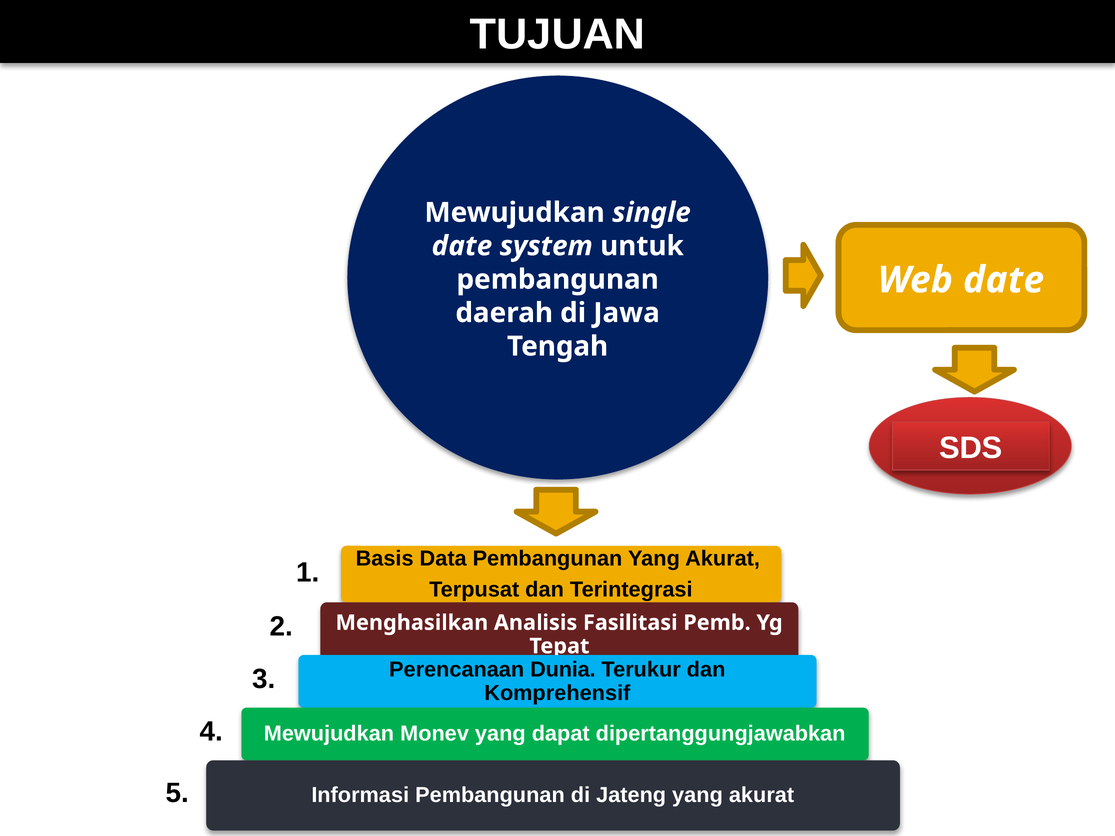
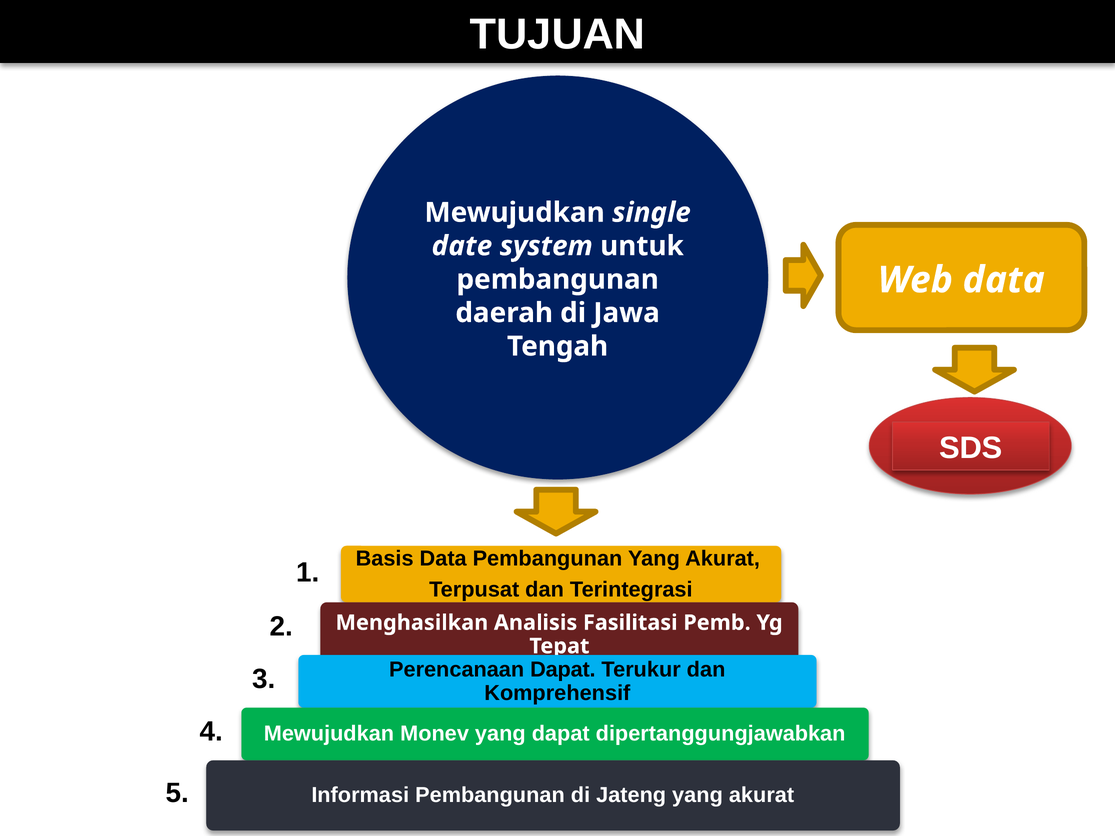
Web date: date -> data (1004, 280)
Perencanaan Dunia: Dunia -> Dapat (563, 670)
